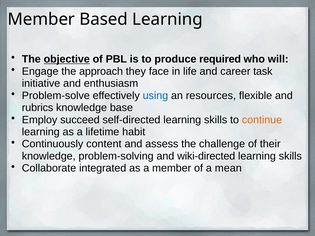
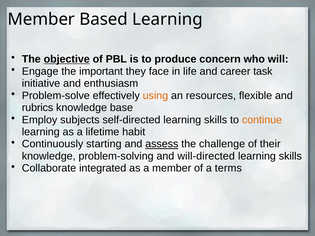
required: required -> concern (220, 59)
approach: approach -> important (101, 71)
using colour: blue -> orange (155, 96)
succeed: succeed -> subjects (80, 120)
content: content -> starting (104, 144)
assess underline: none -> present (162, 144)
wiki-directed: wiki-directed -> will-directed (206, 156)
mean: mean -> terms (228, 168)
